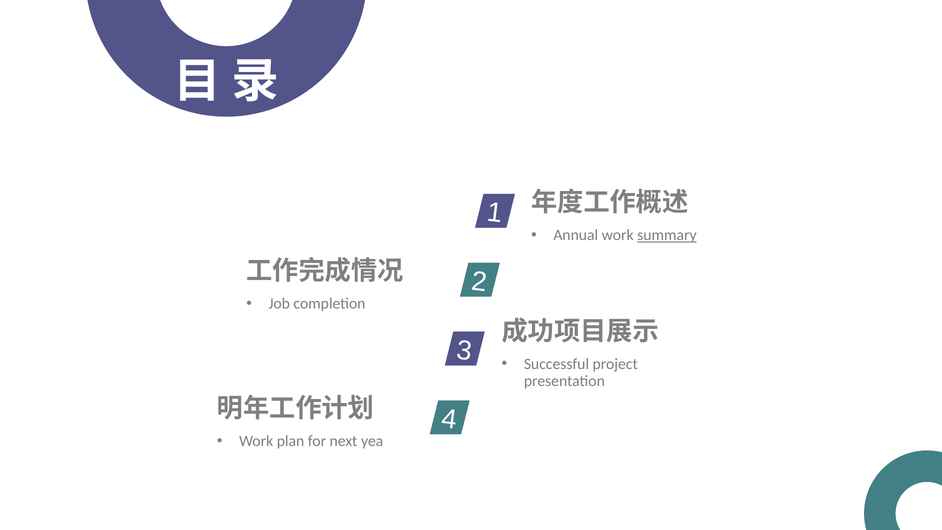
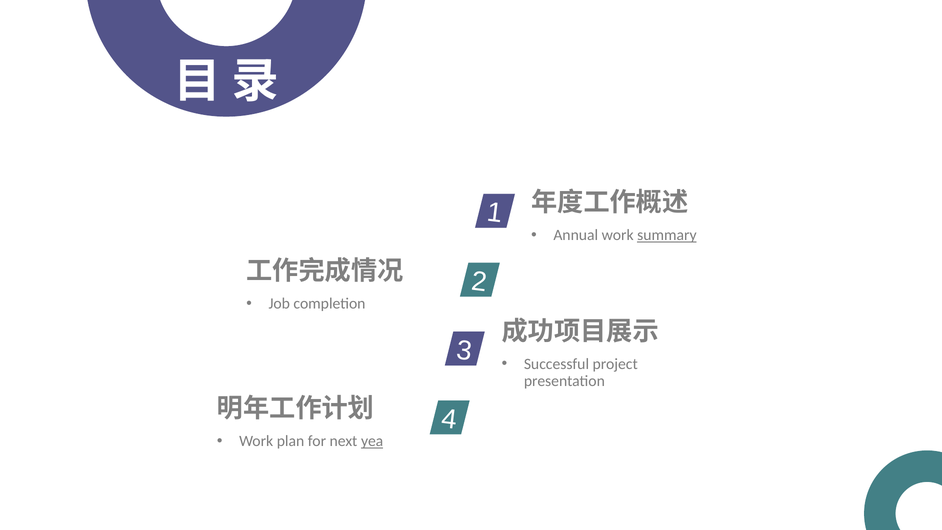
yea underline: none -> present (372, 441)
